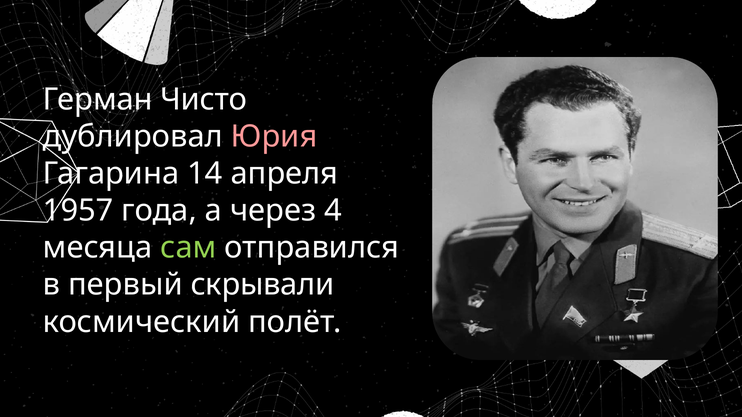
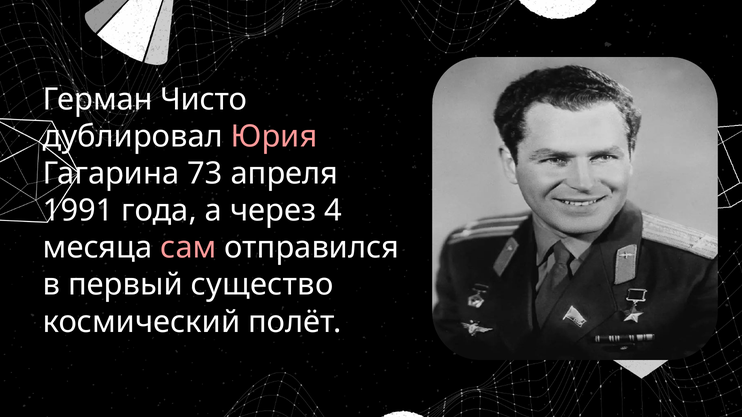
14: 14 -> 73 (205, 174)
1957: 1957 -> 1991 (78, 211)
сам colour: light green -> pink (188, 248)
скрывали: скрывали -> существо (262, 285)
